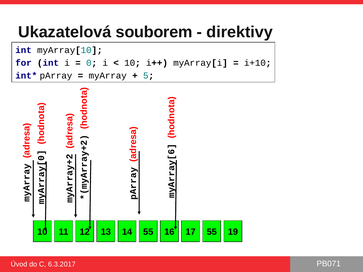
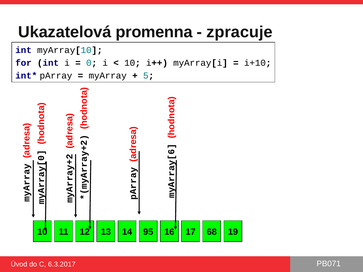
souborem: souborem -> promenna (154, 32)
direktivy: direktivy -> zpracuje (240, 32)
14 55: 55 -> 95 (148, 232)
17 55: 55 -> 68 (212, 232)
